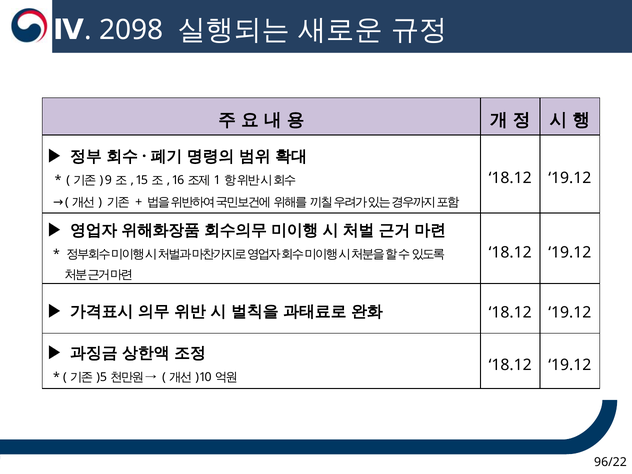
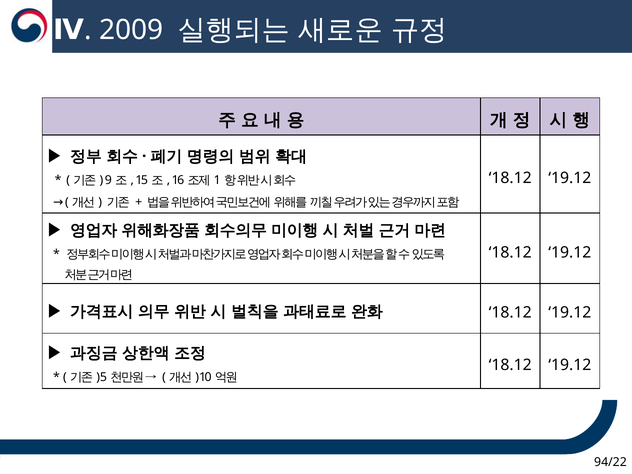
2098: 2098 -> 2009 (131, 30)
96/22: 96/22 -> 94/22 (610, 462)
